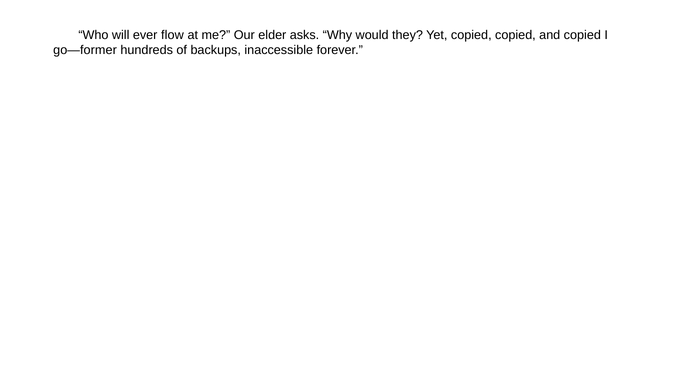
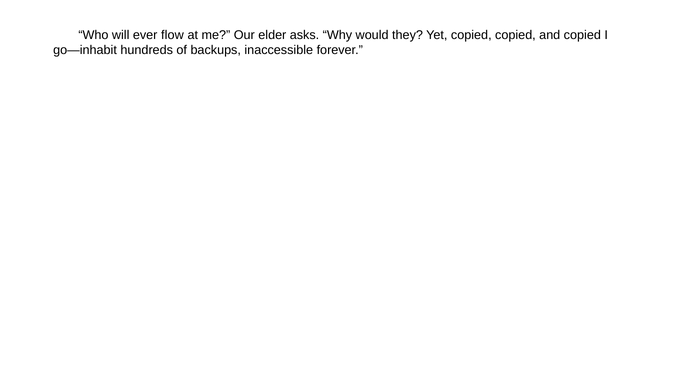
go—former: go—former -> go—inhabit (85, 50)
